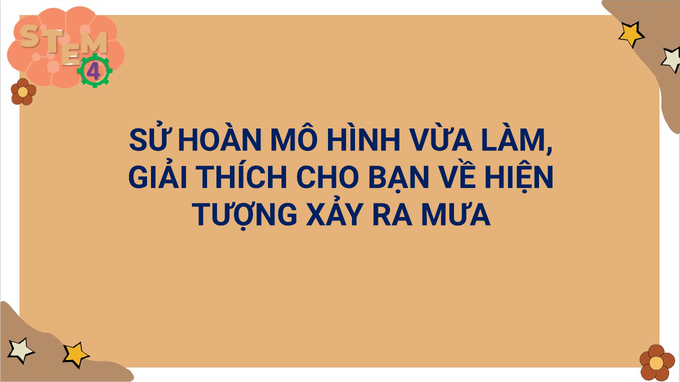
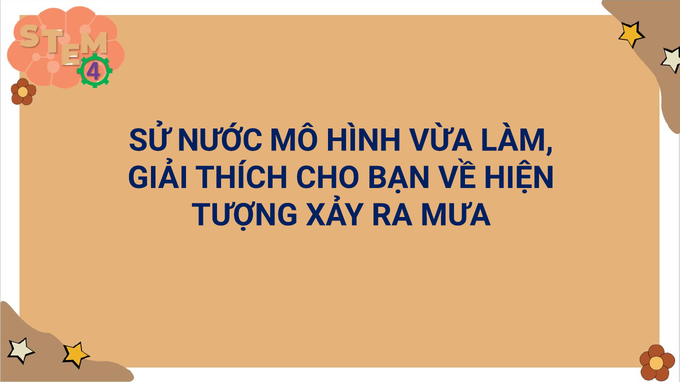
HOÀN: HOÀN -> NƯỚC (220, 141)
